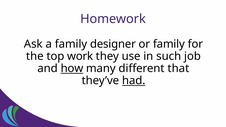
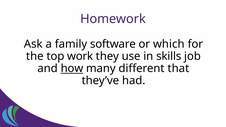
designer: designer -> software (113, 44)
or family: family -> which (169, 44)
such: such -> skills (169, 56)
had underline: present -> none (134, 81)
